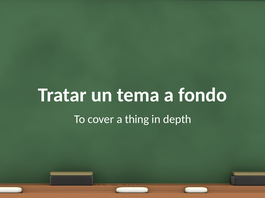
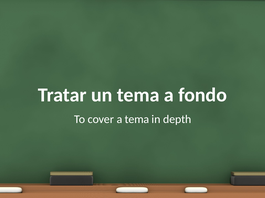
a thing: thing -> tema (137, 120)
